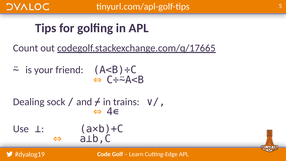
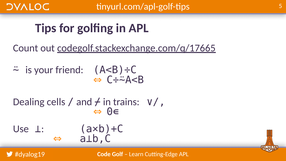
sock: sock -> cells (56, 102)
4∊: 4∊ -> 0∊ (113, 112)
